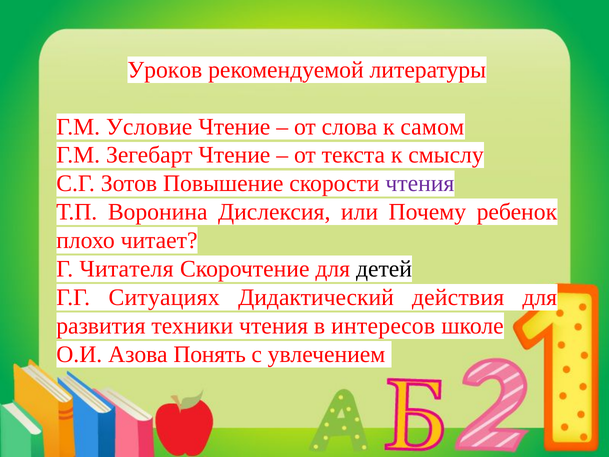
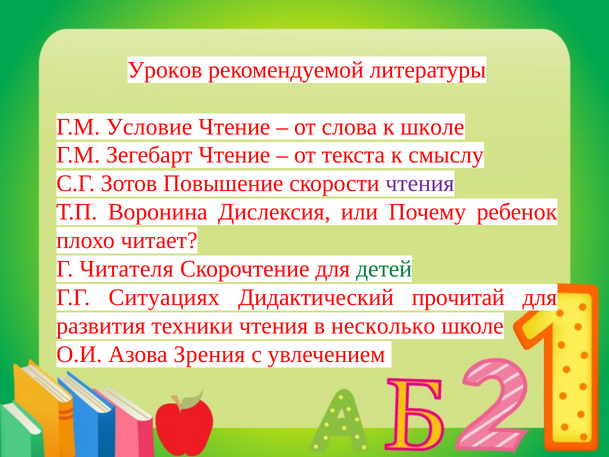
к самом: самом -> школе (432, 127)
детей colour: black -> green (384, 269)
действия: действия -> прочитай (458, 297)
интересов: интересов -> несколько (383, 326)
Понять: Понять -> Зрения (209, 354)
